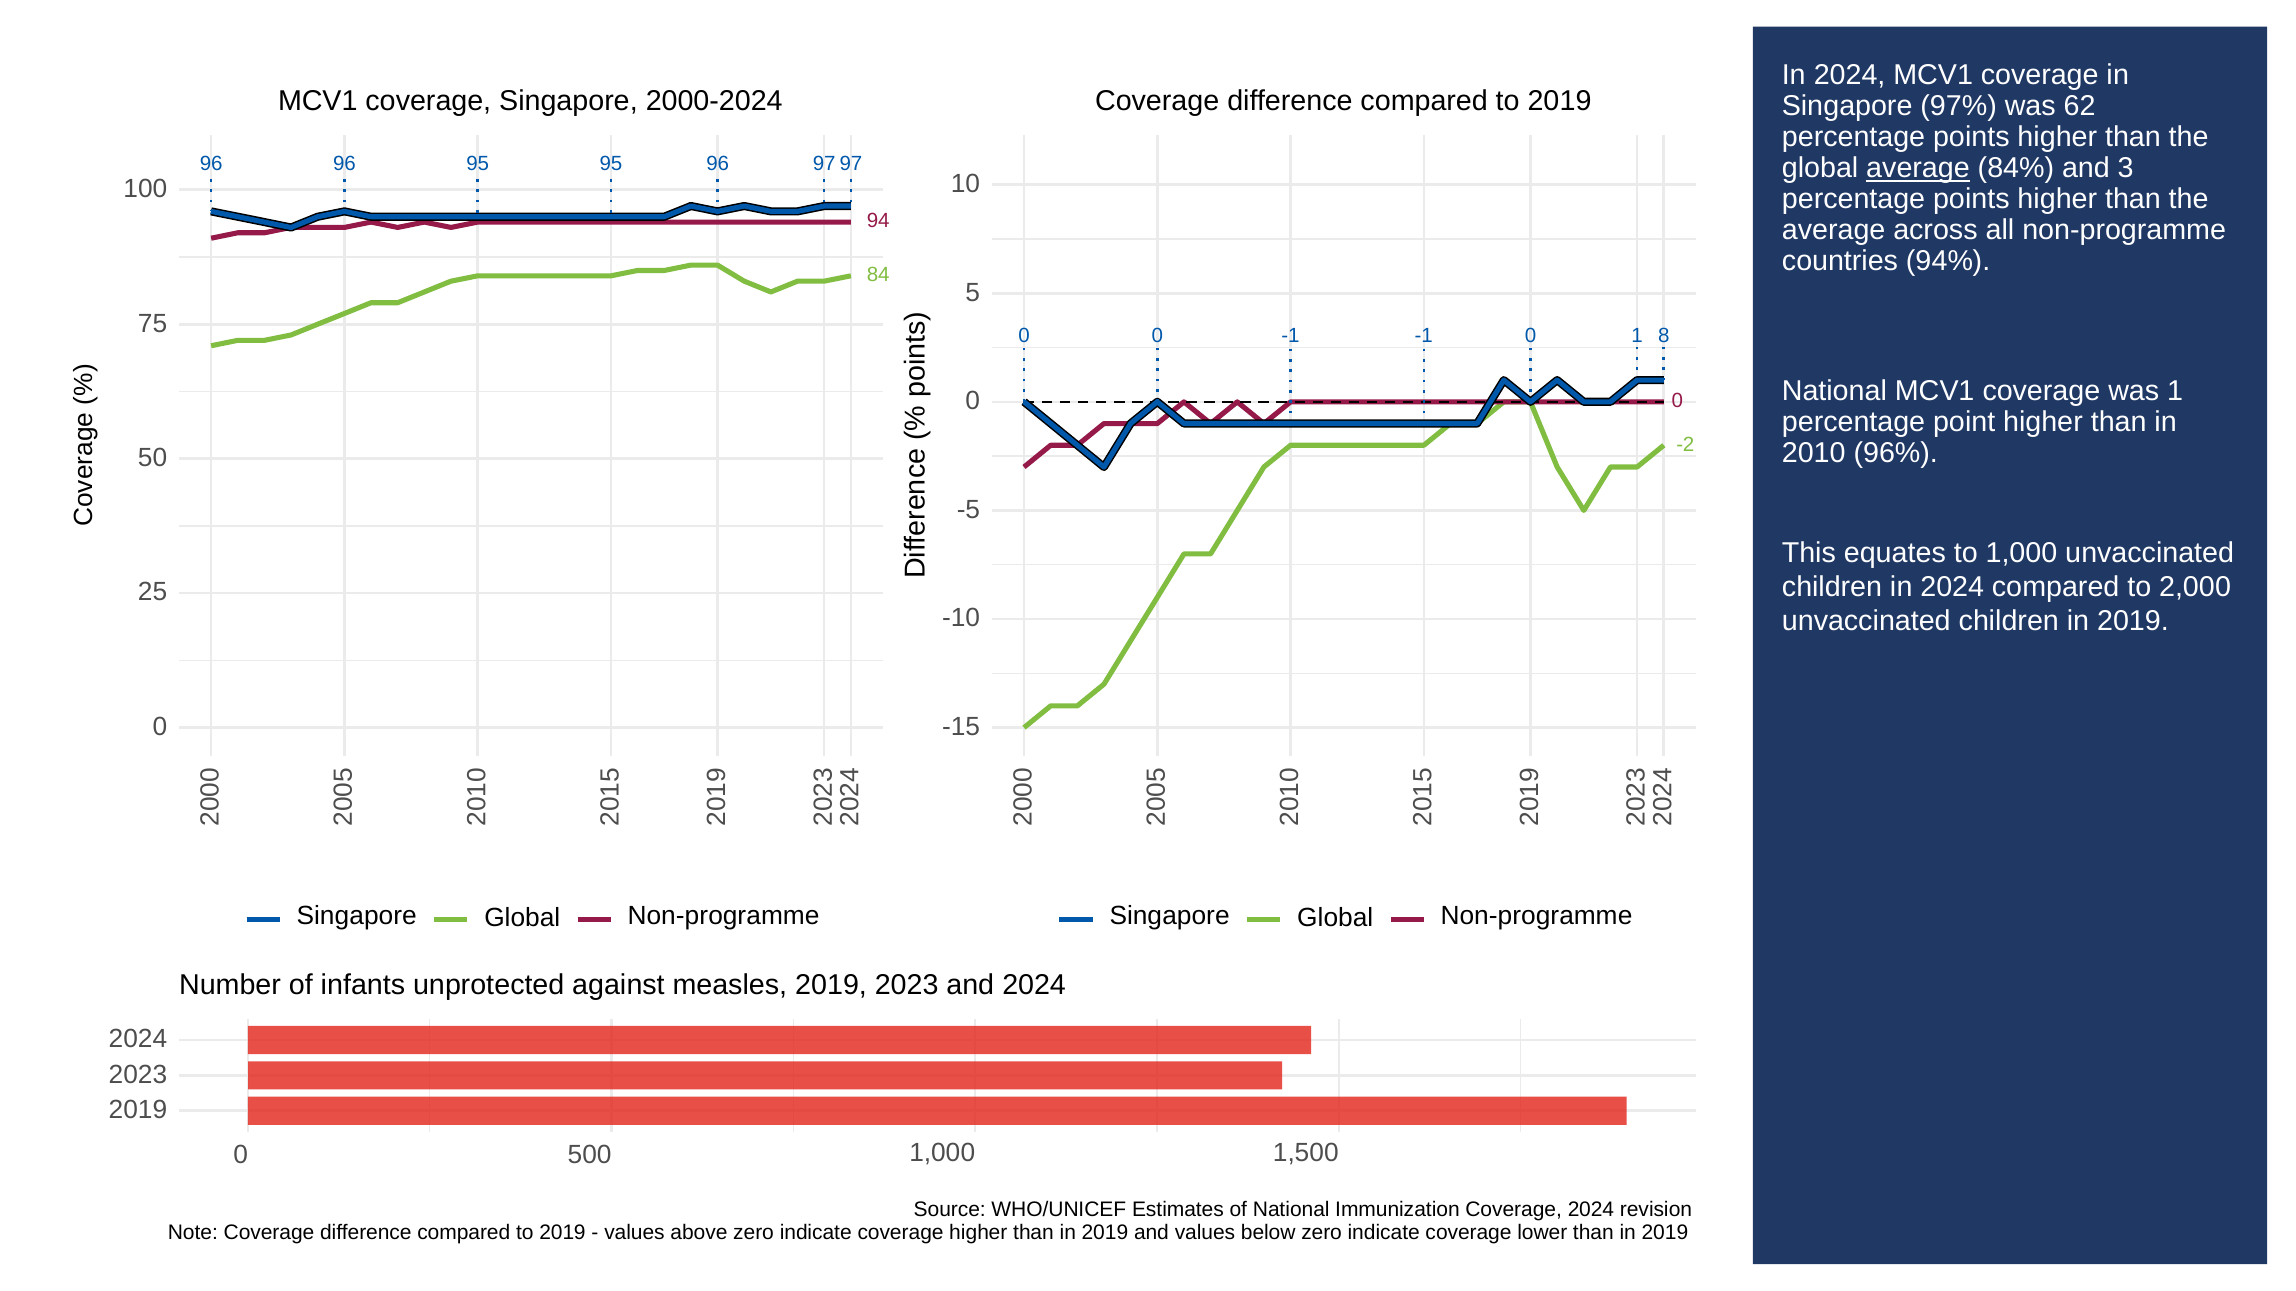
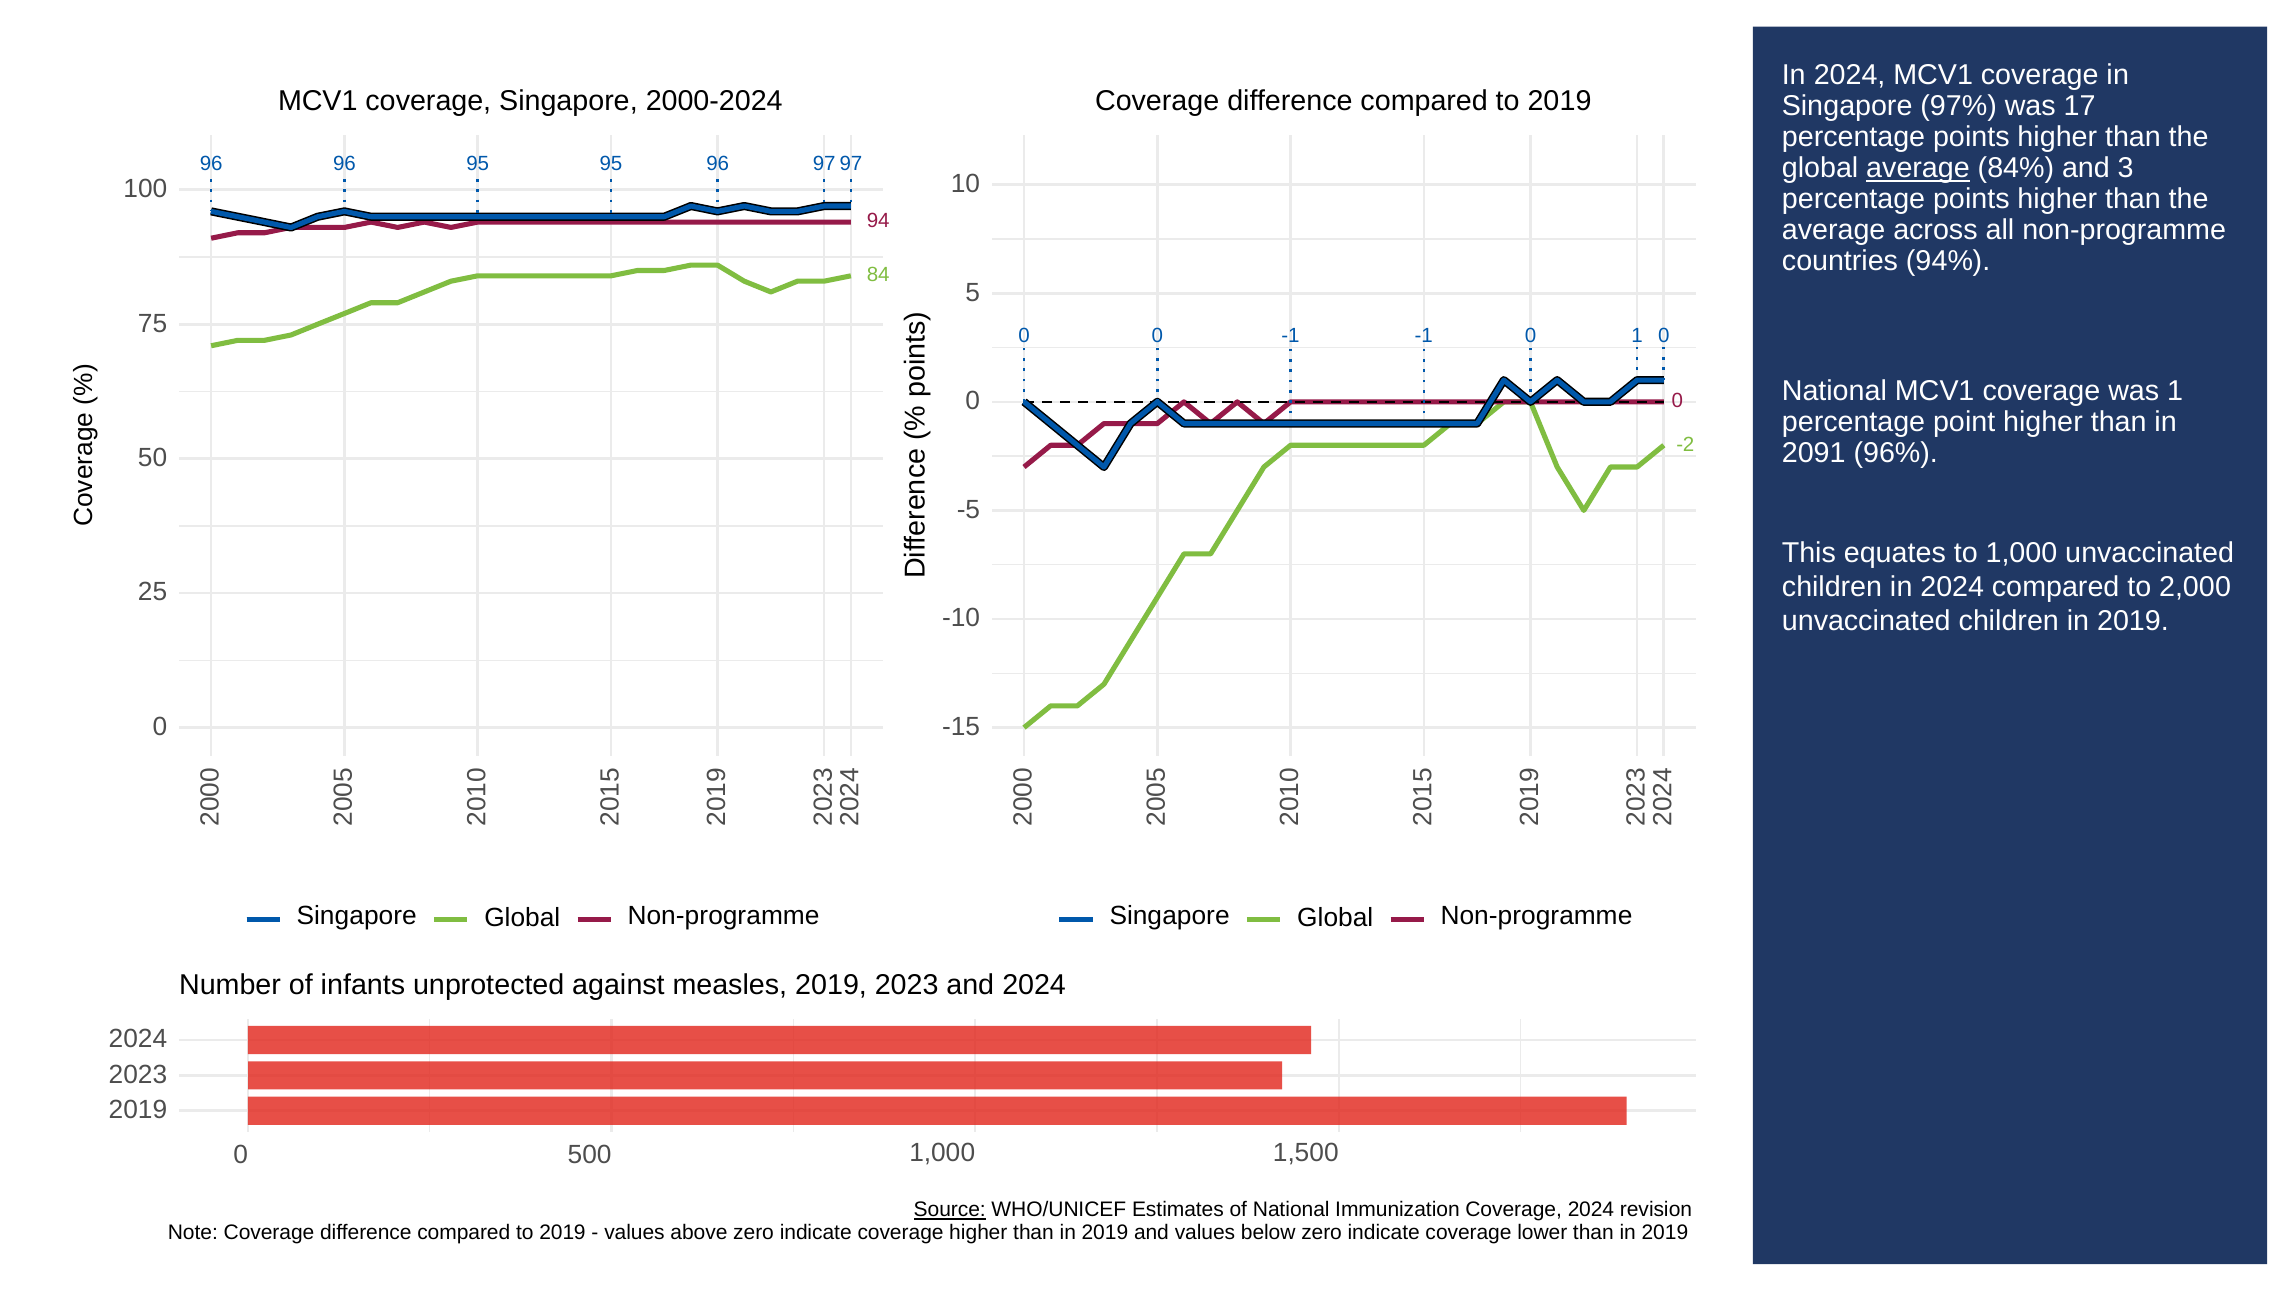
62: 62 -> 17 (2080, 106)
-1 0 1 8: 8 -> 0 (1664, 336)
2010: 2010 -> 2091 (1814, 453)
Source underline: none -> present (950, 1210)
